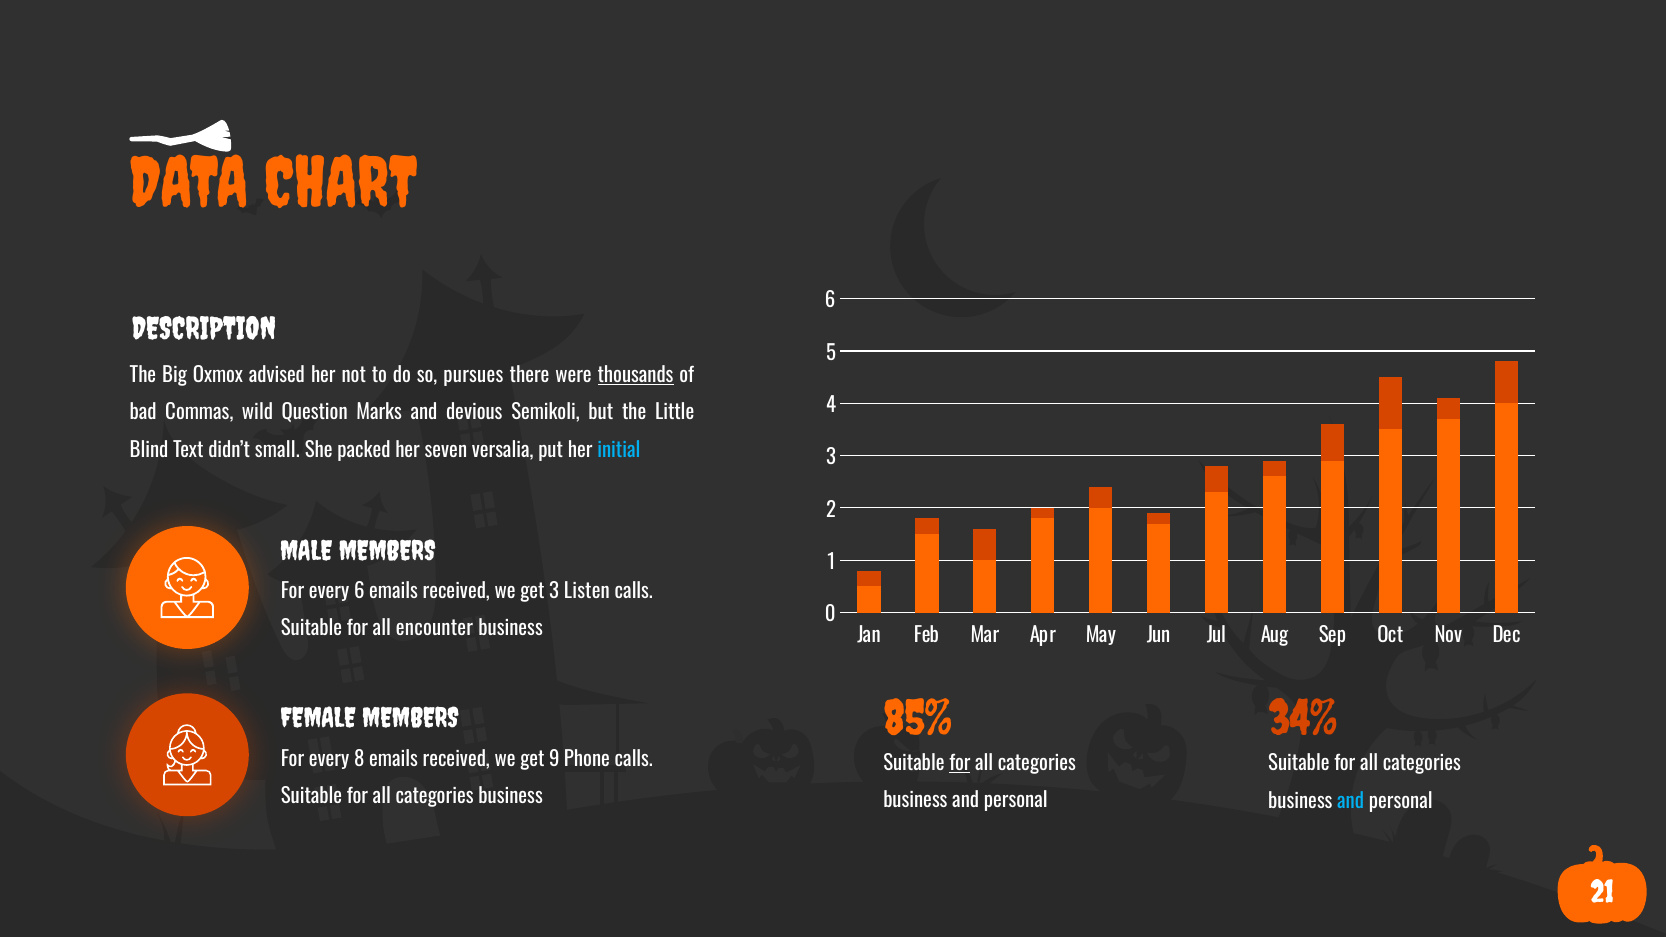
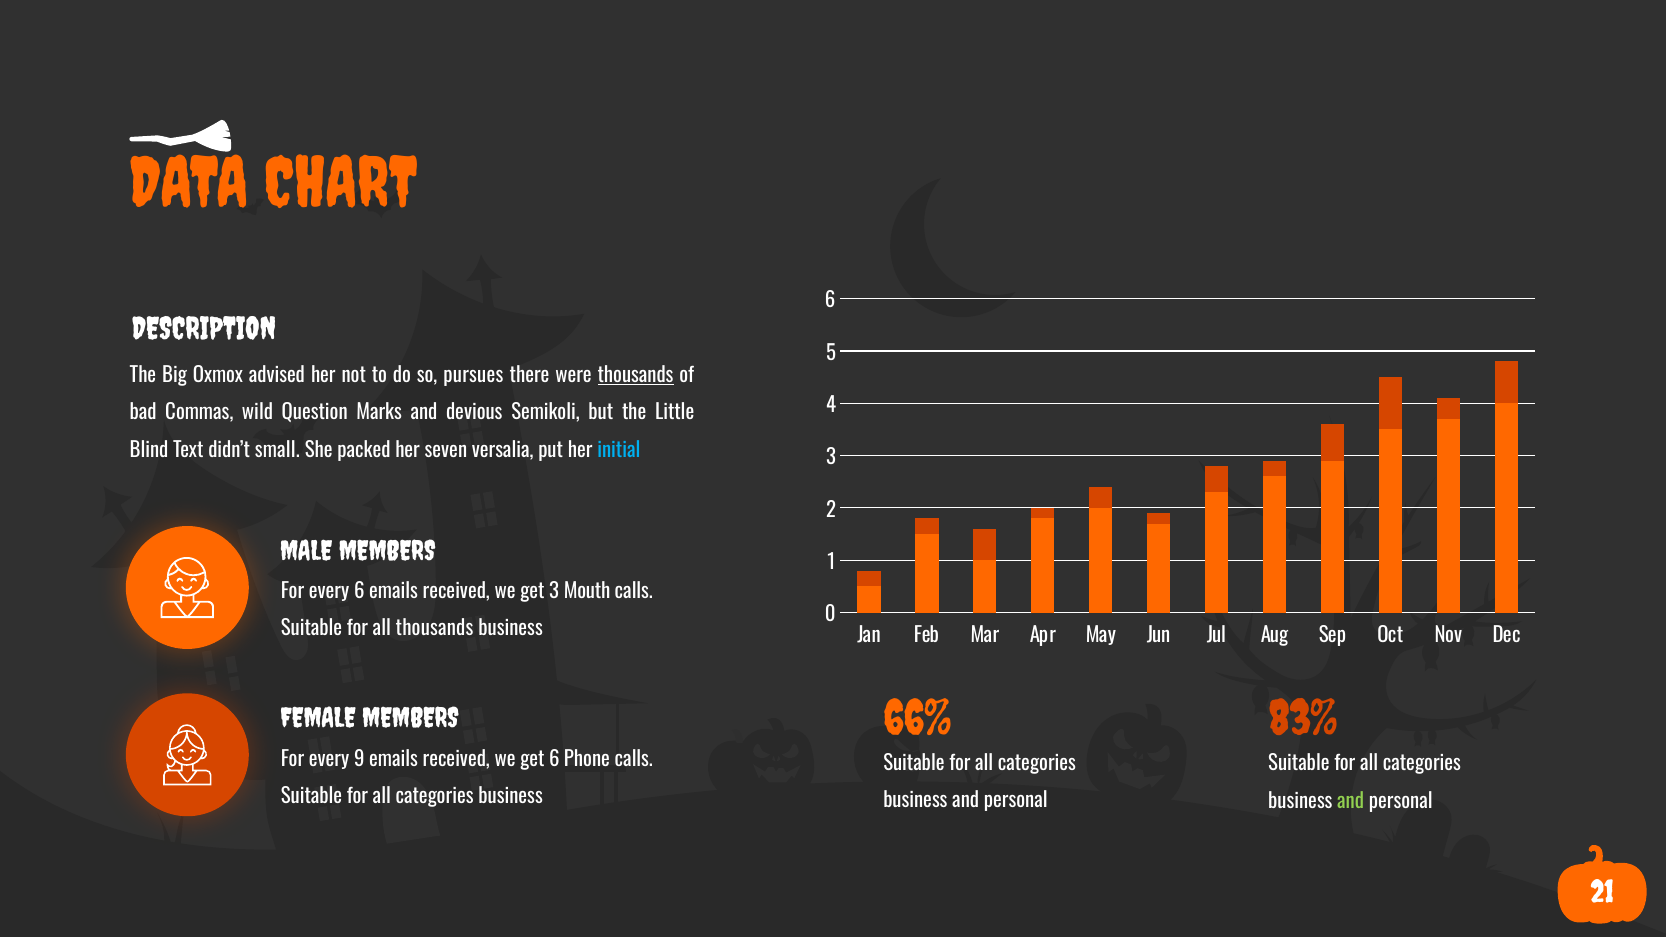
Listen: Listen -> Mouth (587, 591)
all encounter: encounter -> thousands (435, 629)
85%: 85% -> 66% (917, 718)
34%: 34% -> 83% (1303, 718)
8: 8 -> 9 (359, 760)
get 9: 9 -> 6 (554, 760)
for underline: present -> none (960, 763)
and colour: light blue -> light green (1351, 801)
